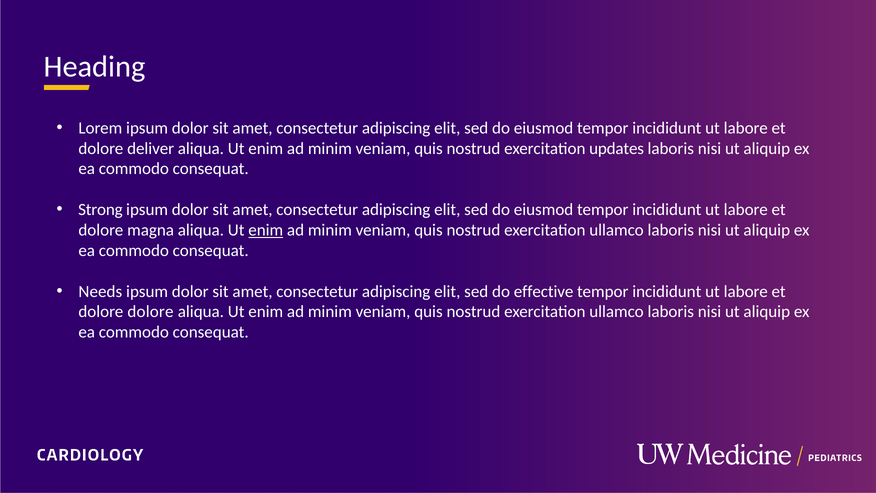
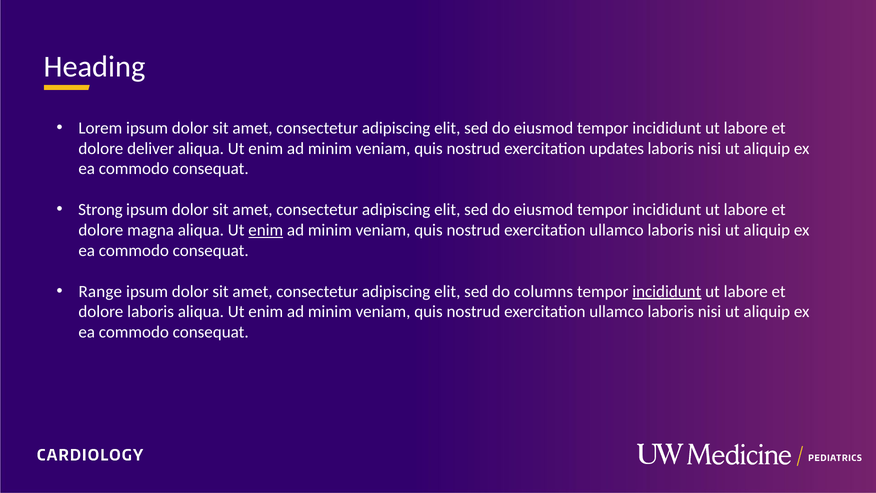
Needs: Needs -> Range (100, 291)
effective: effective -> columns (543, 291)
incididunt underline: none -> present (667, 291)
dolore dolore: dolore -> laboris (151, 312)
